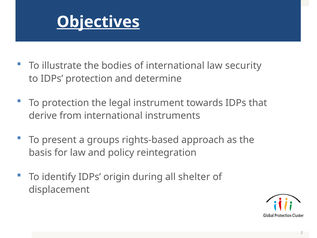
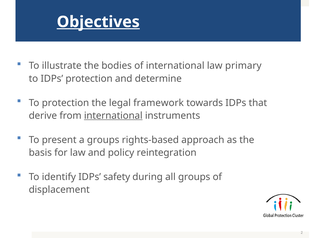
security: security -> primary (243, 66)
instrument: instrument -> framework (159, 103)
international underline: none -> present (113, 115)
origin: origin -> safety (117, 177)
all shelter: shelter -> groups (194, 177)
